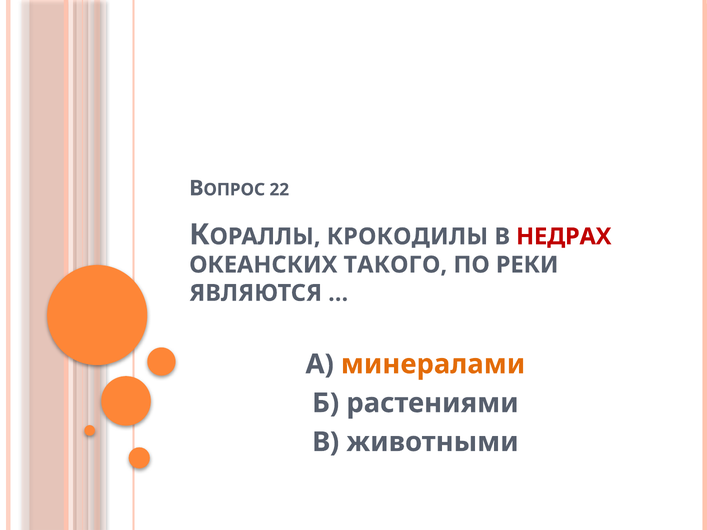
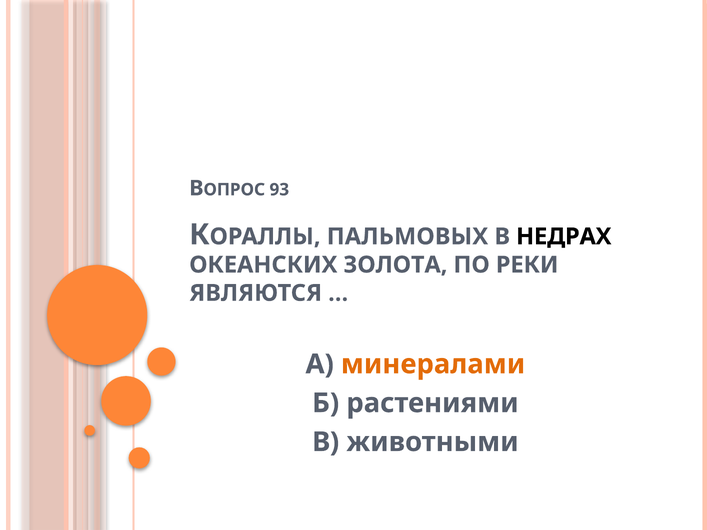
22: 22 -> 93 (279, 190)
КРОКОДИЛЫ: КРОКОДИЛЫ -> ПАЛЬМОВЫХ (407, 237)
НЕДРАХ colour: red -> black (564, 237)
ТАКОГО: ТАКОГО -> ЗОЛОТА (395, 265)
